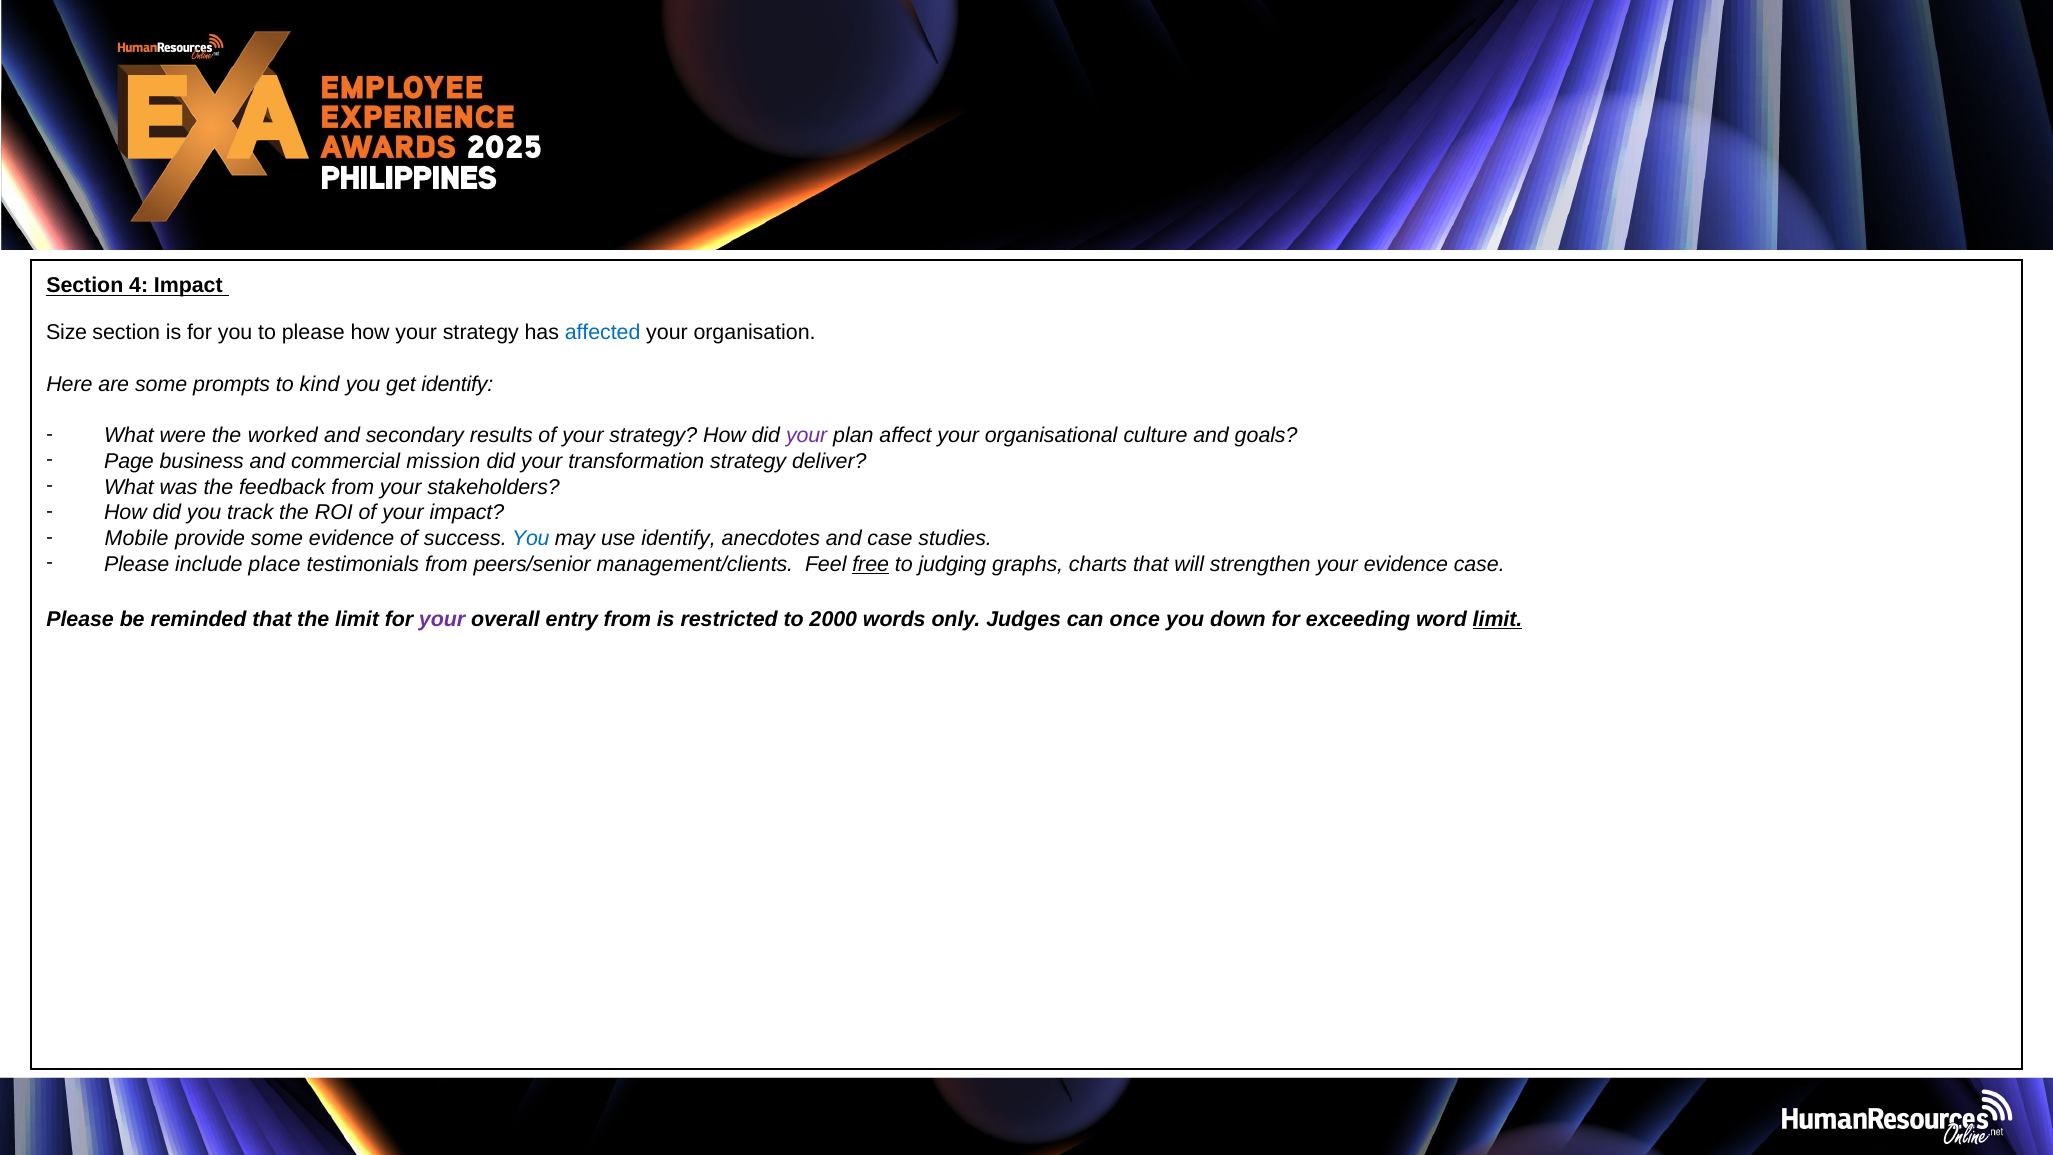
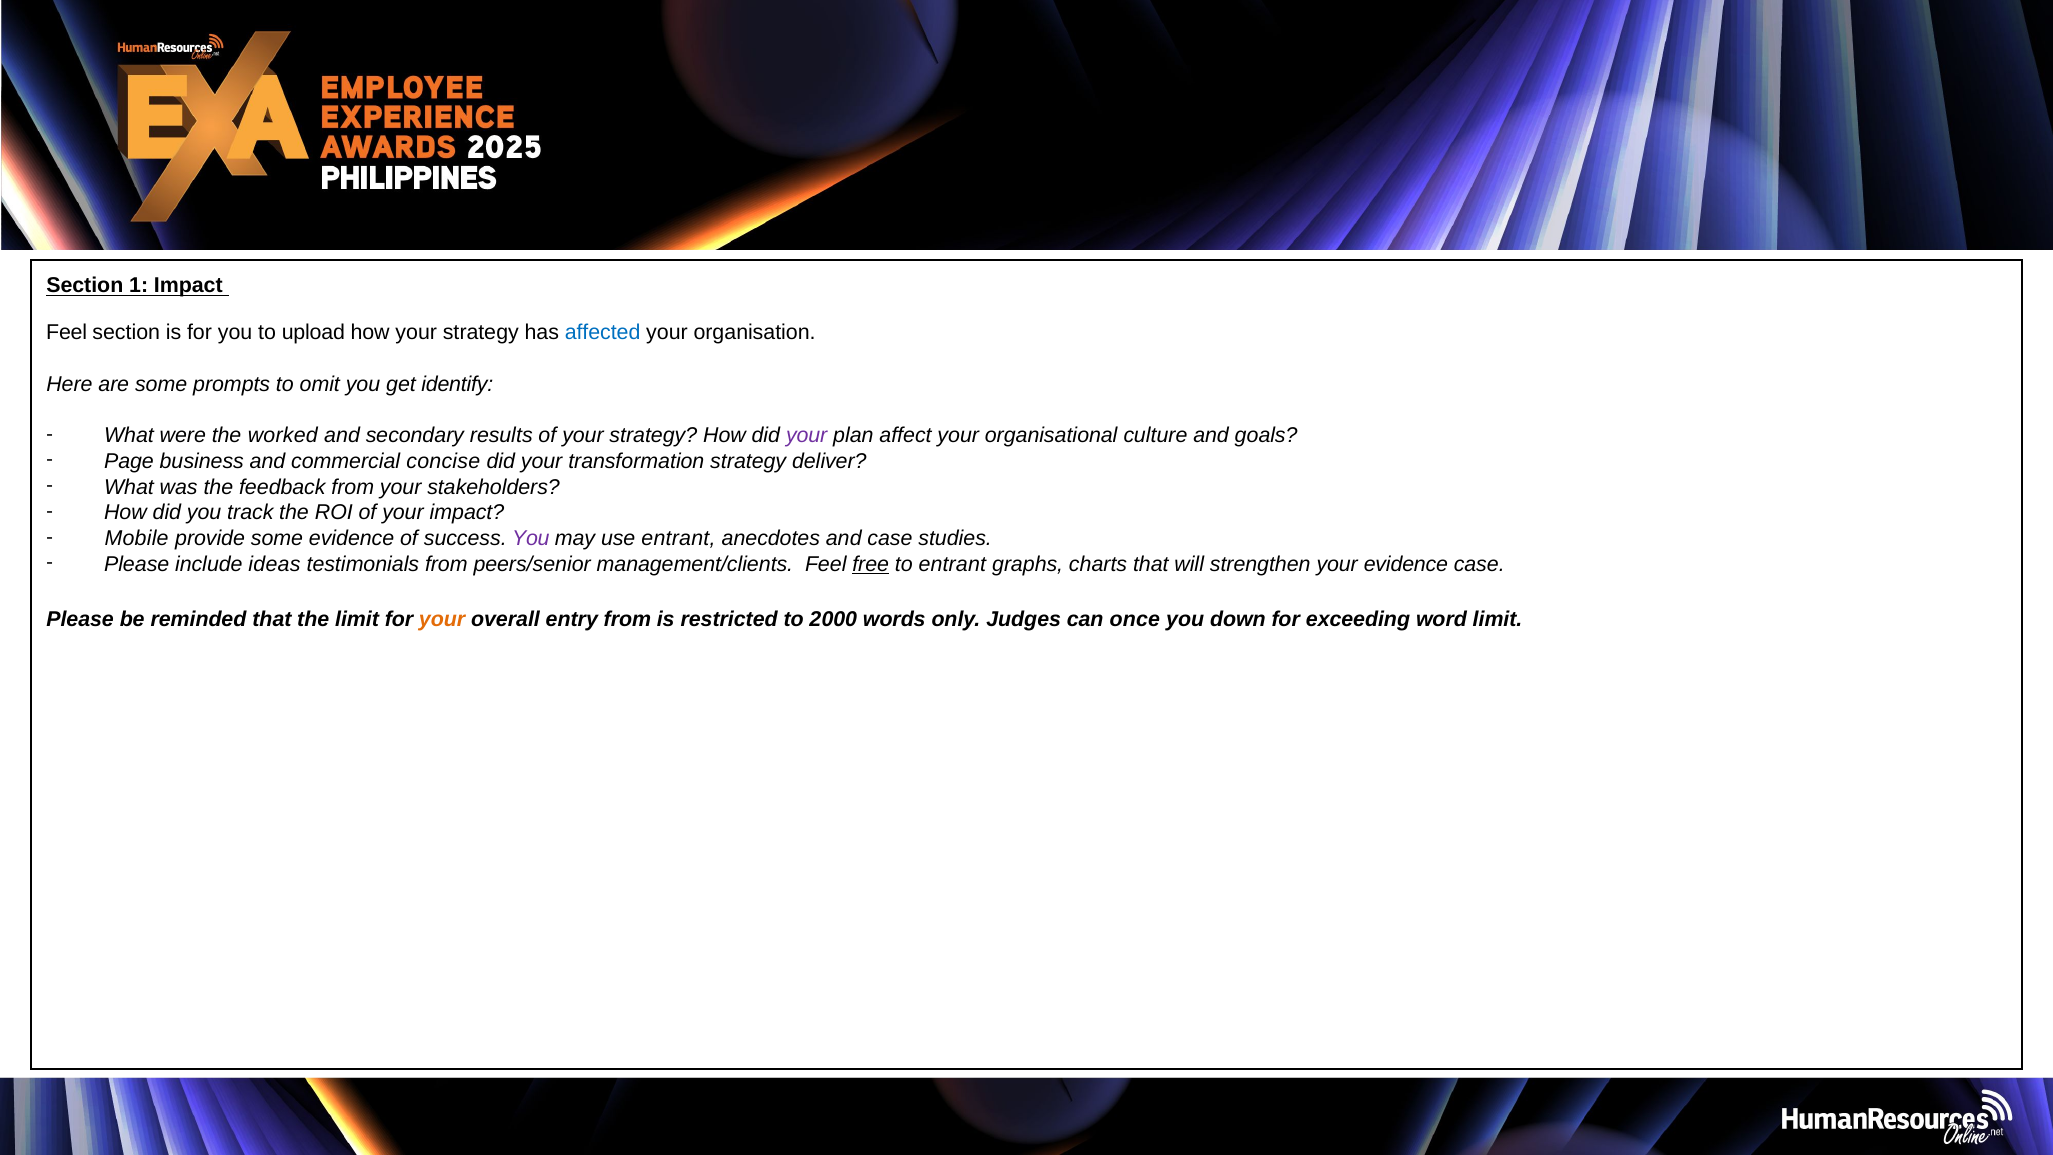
4: 4 -> 1 (139, 286)
Size: Size -> Feel (67, 333)
to please: please -> upload (313, 333)
kind: kind -> omit (320, 384)
mission: mission -> concise (443, 461)
You colour: blue -> purple (531, 538)
use identify: identify -> entrant (678, 538)
place: place -> ideas (274, 564)
to judging: judging -> entrant (952, 564)
your colour: purple -> orange (442, 619)
limit underline: present -> none (1498, 619)
